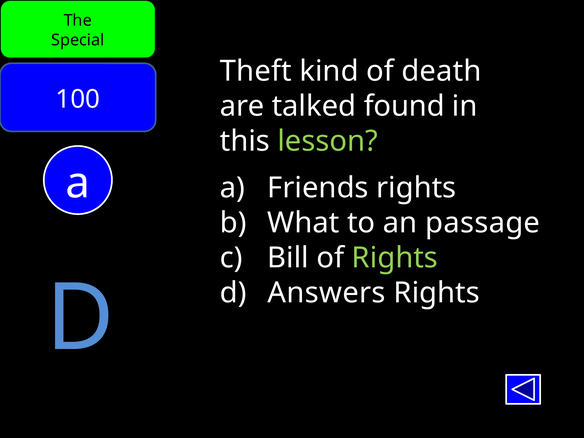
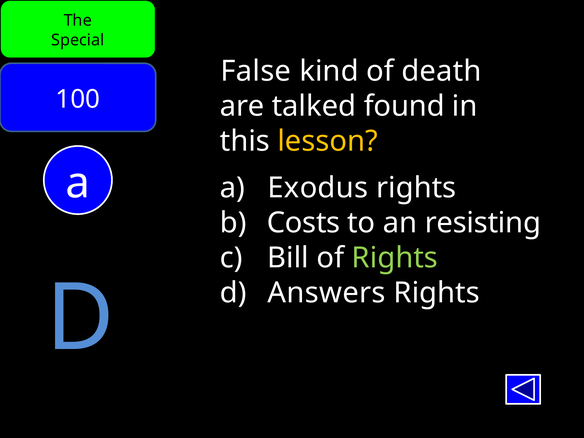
Theft: Theft -> False (256, 71)
lesson colour: light green -> yellow (328, 141)
Friends: Friends -> Exodus (318, 188)
What: What -> Costs (304, 223)
passage: passage -> resisting (483, 223)
